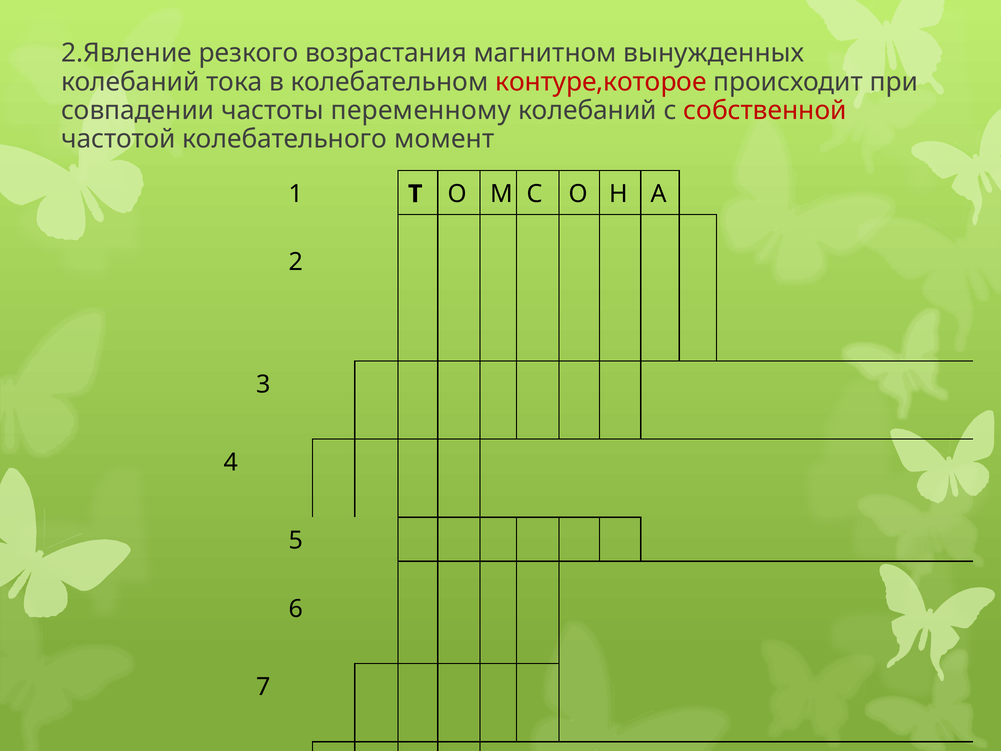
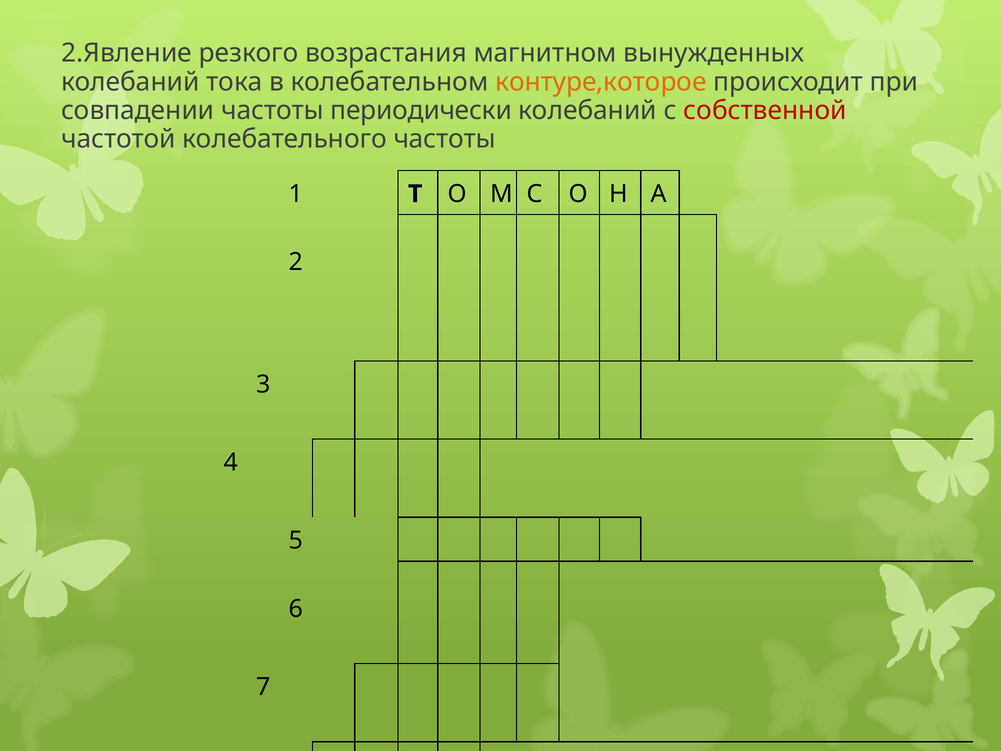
контуре,которое colour: red -> orange (601, 82)
переменному: переменному -> периодически (421, 111)
колебательного момент: момент -> частоты (445, 139)
